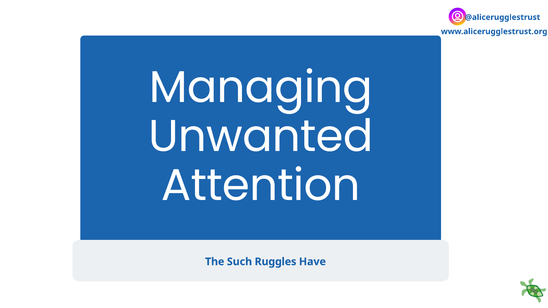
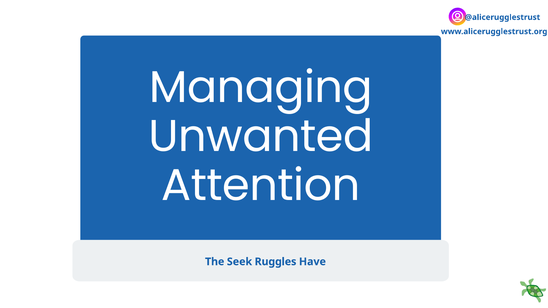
Such: Such -> Seek (239, 262)
